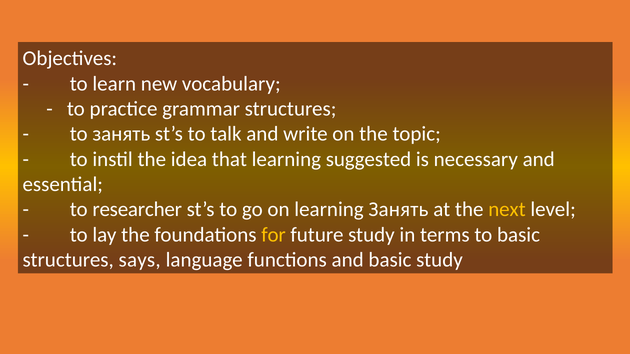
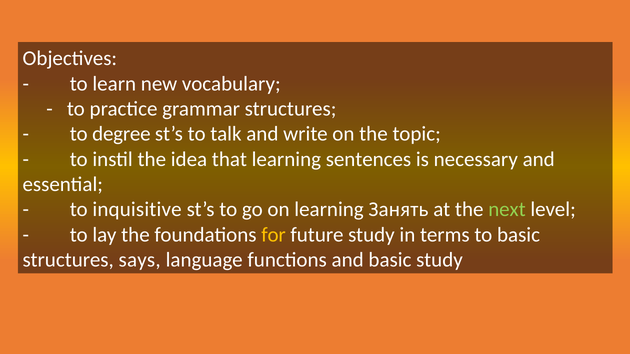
to занять: занять -> degree (121, 134)
suggested: suggested -> sentences (368, 159)
researcher: researcher -> inquisitive (137, 210)
next colour: yellow -> light green (507, 210)
